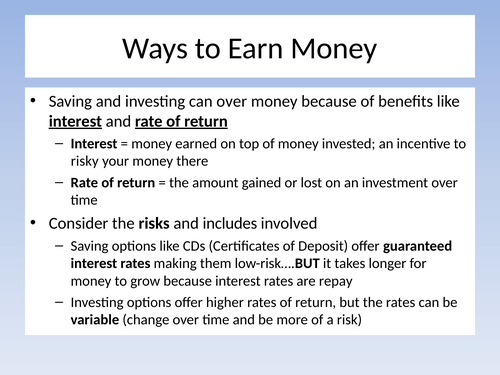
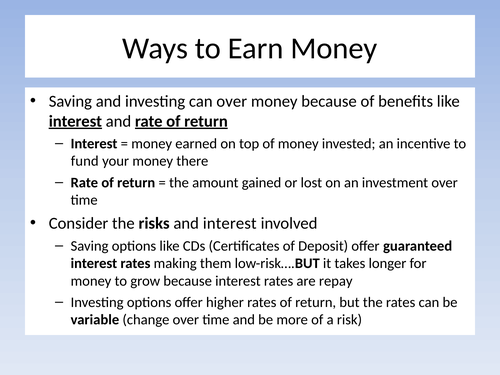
risky: risky -> fund (85, 161)
and includes: includes -> interest (230, 223)
